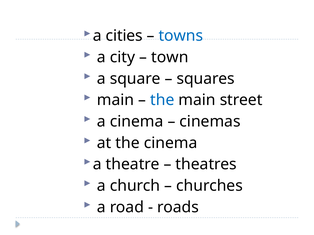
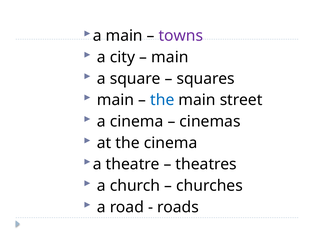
a cities: cities -> main (124, 36)
towns colour: blue -> purple (181, 36)
town: town -> main (170, 57)
